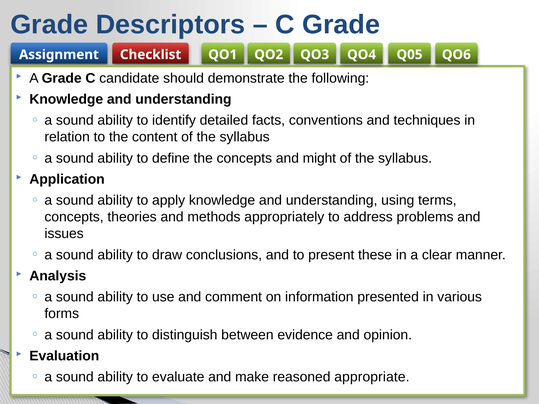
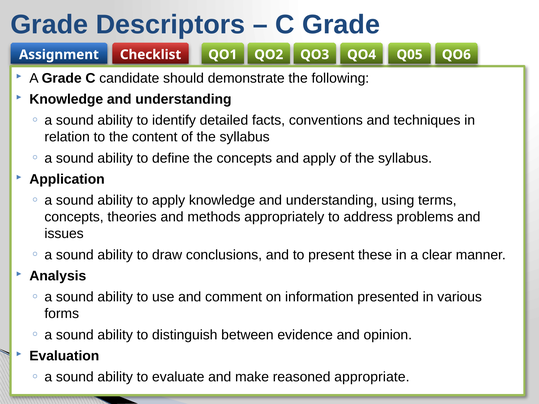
and might: might -> apply (319, 158)
